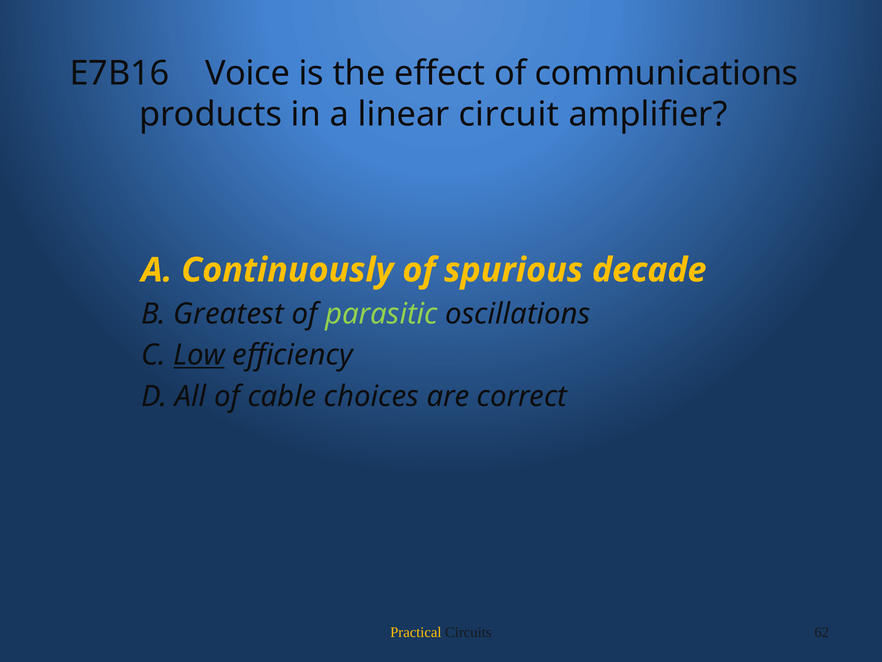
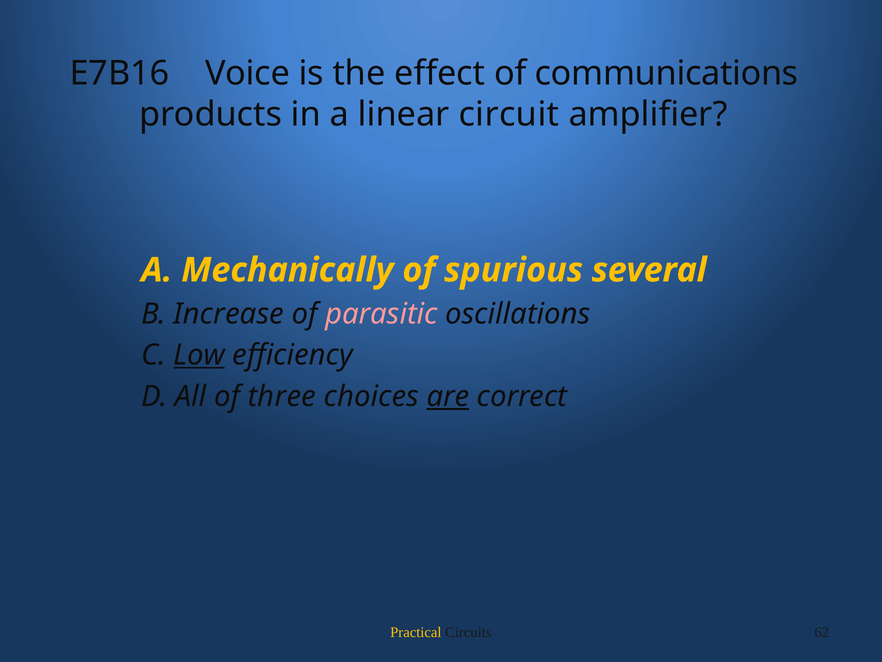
Continuously: Continuously -> Mechanically (287, 270)
decade: decade -> several (649, 270)
Greatest: Greatest -> Increase (229, 314)
parasitic colour: light green -> pink (381, 314)
cable: cable -> three (282, 396)
are underline: none -> present (448, 396)
